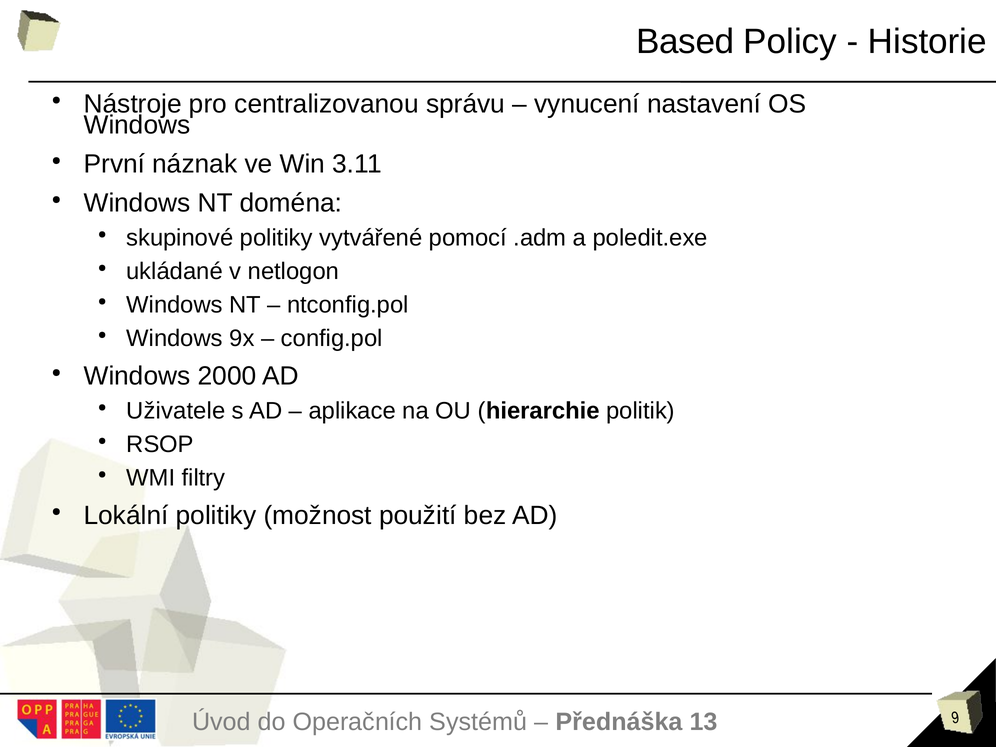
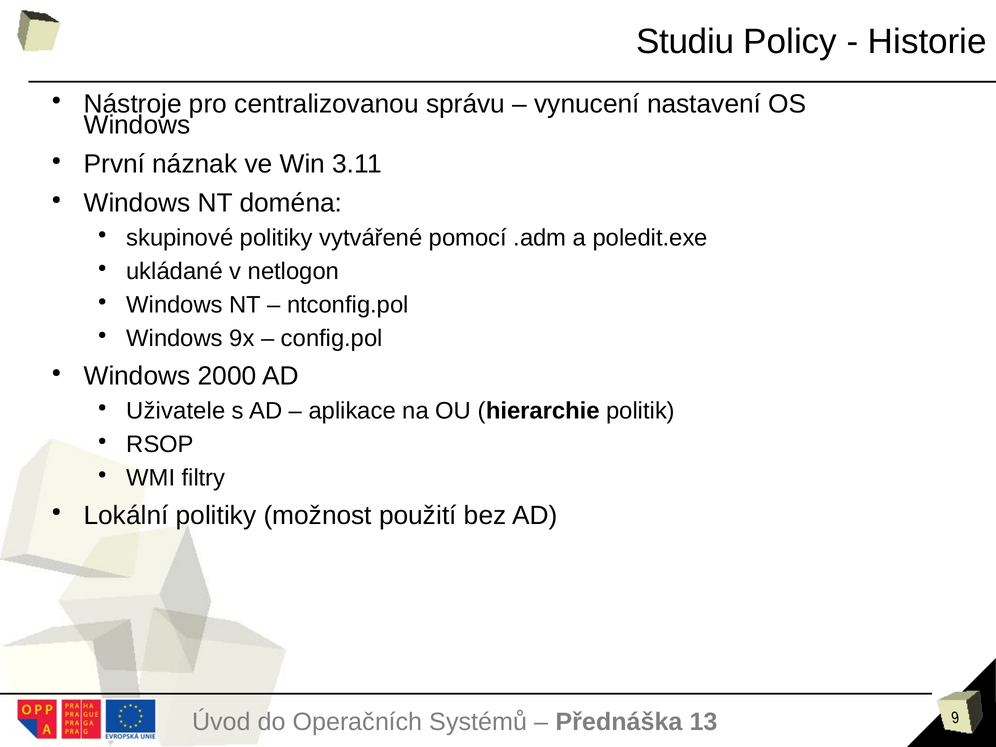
Based: Based -> Studiu (685, 41)
